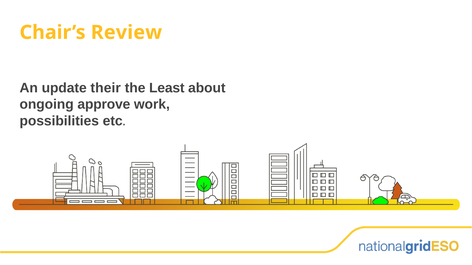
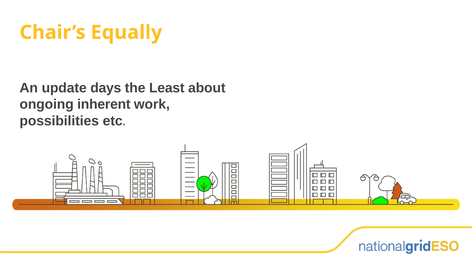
Review: Review -> Equally (126, 32)
their: their -> days (106, 88)
approve: approve -> inherent (104, 105)
